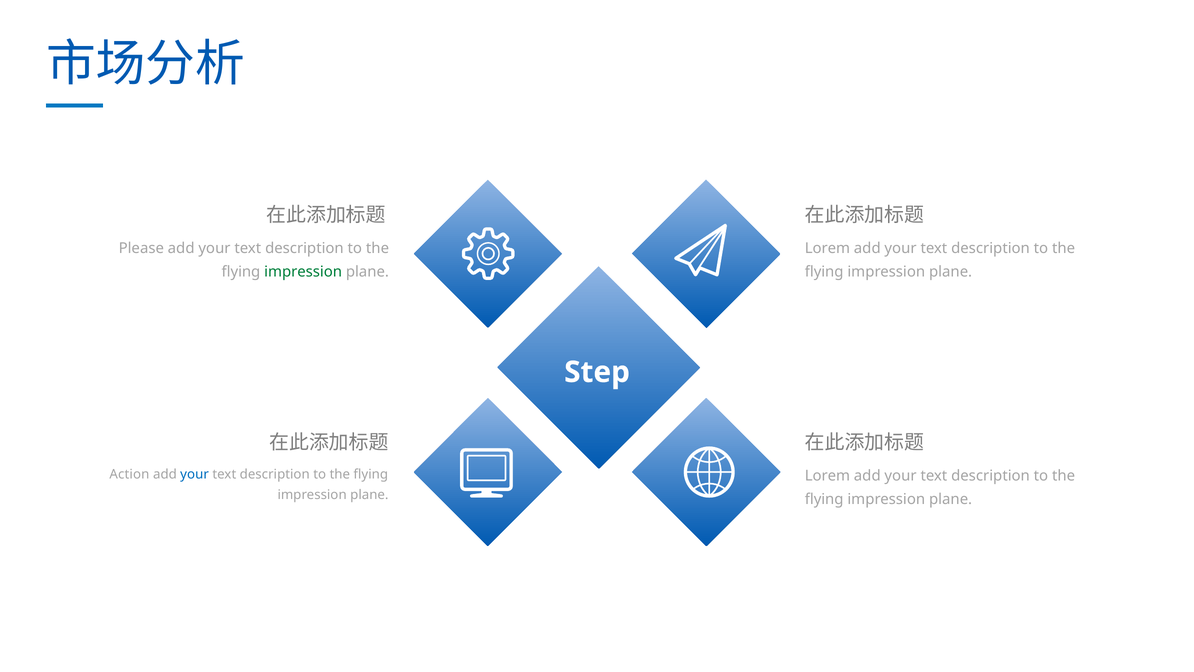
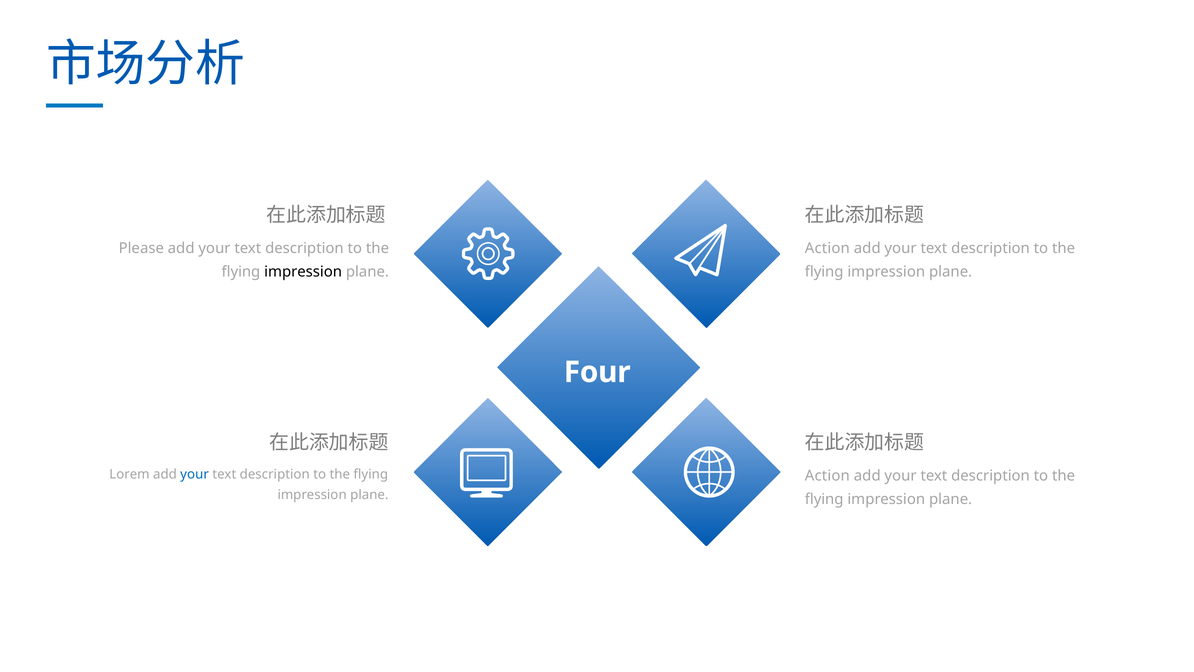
Lorem: Lorem -> Action (827, 248)
impression colour: green -> black (303, 272)
Step: Step -> Four (597, 372)
Action: Action -> Lorem (129, 474)
Lorem: Lorem -> Action (827, 476)
